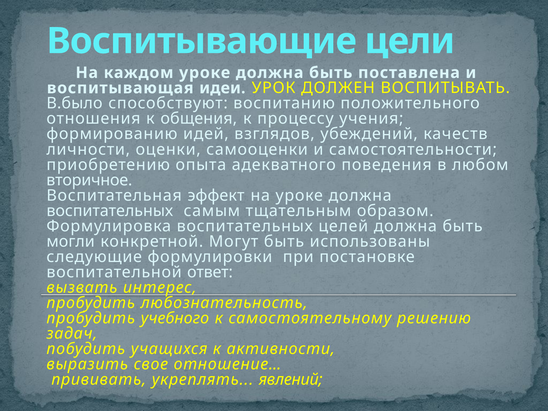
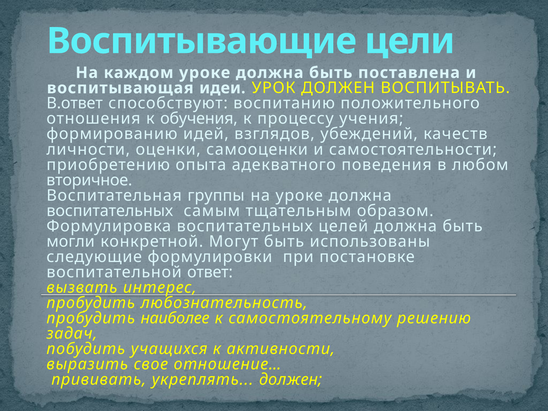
В.было: В.было -> В.ответ (75, 103)
общения: общения -> обучения (199, 119)
эффект: эффект -> группы (216, 195)
учебного: учебного -> наиболее (175, 318)
укреплять явлений: явлений -> должен (291, 379)
